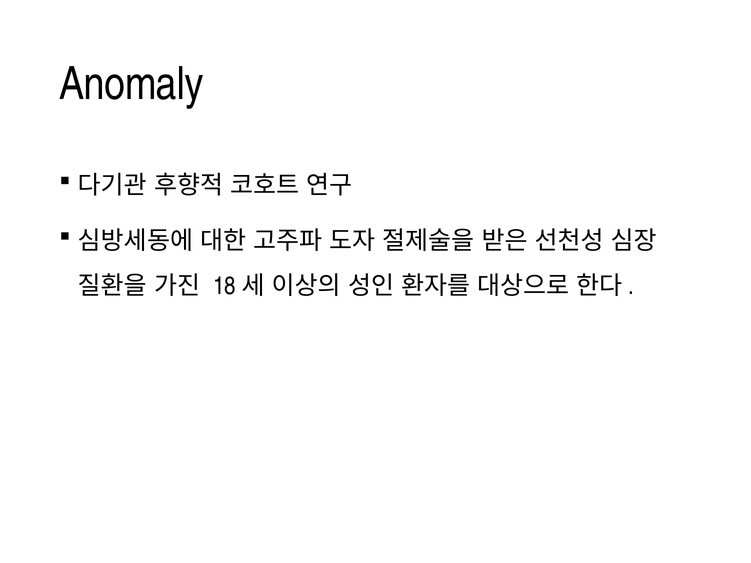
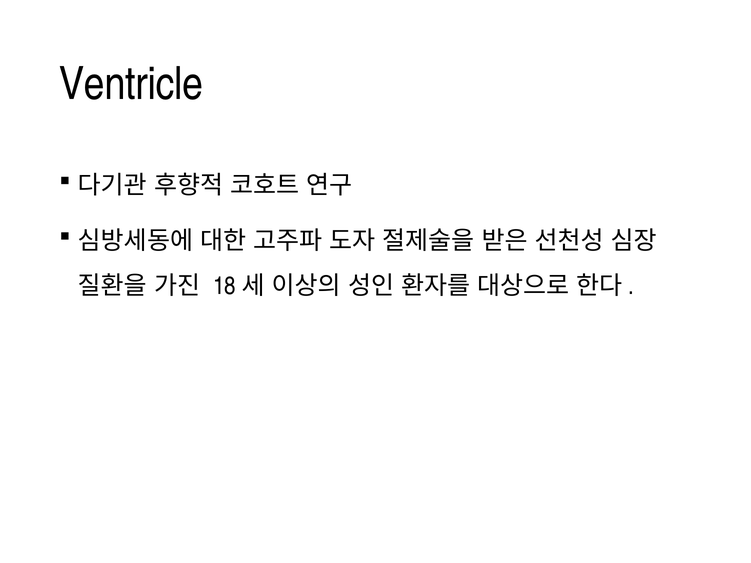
Anomaly: Anomaly -> Ventricle (131, 84)
